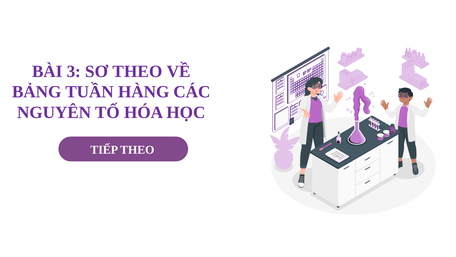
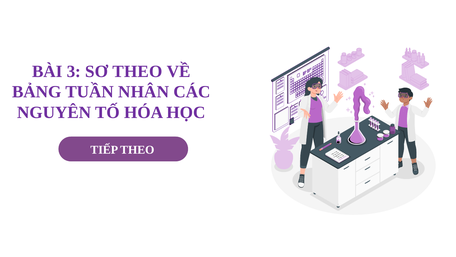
HÀNG: HÀNG -> NHÂN (144, 92)
